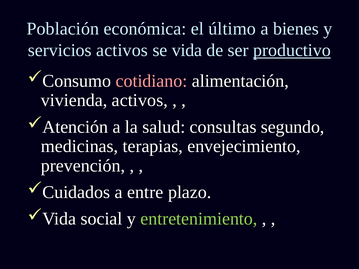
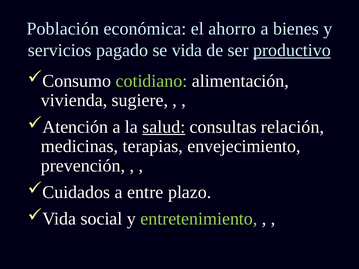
último: último -> ahorro (232, 29)
servicios activos: activos -> pagado (122, 50)
cotidiano colour: pink -> light green (151, 81)
vivienda activos: activos -> sugiere (140, 100)
salud underline: none -> present (164, 127)
segundo: segundo -> relación (293, 127)
